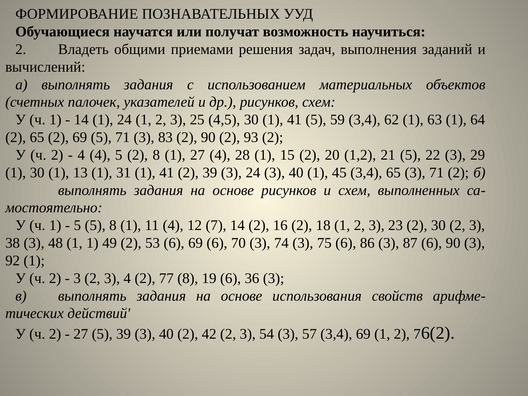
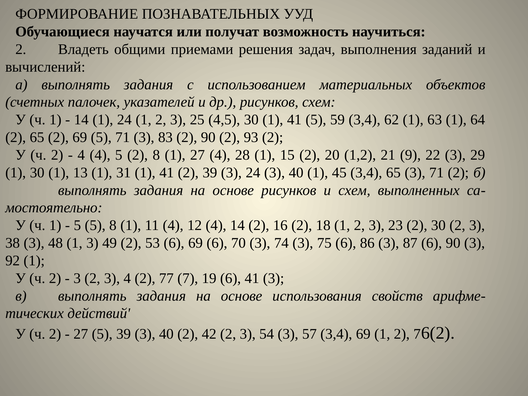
21 5: 5 -> 9 (410, 155)
12 7: 7 -> 4 (216, 225)
1 1: 1 -> 3 (92, 243)
77 8: 8 -> 7 (188, 278)
6 36: 36 -> 41 (252, 278)
